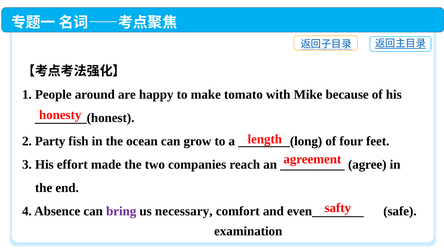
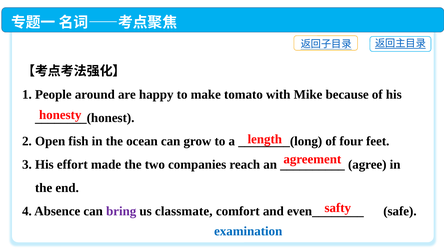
Party: Party -> Open (50, 141)
necessary: necessary -> classmate (184, 211)
examination colour: black -> blue (248, 231)
